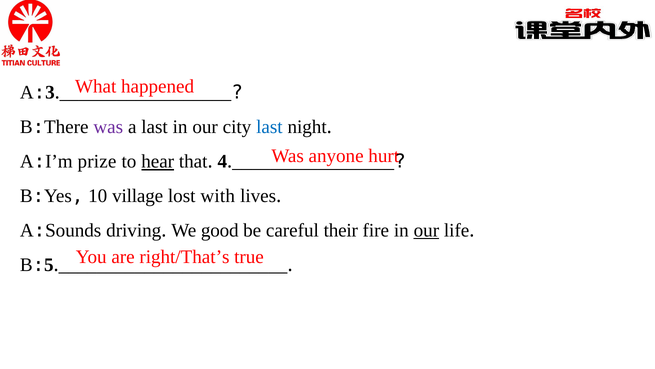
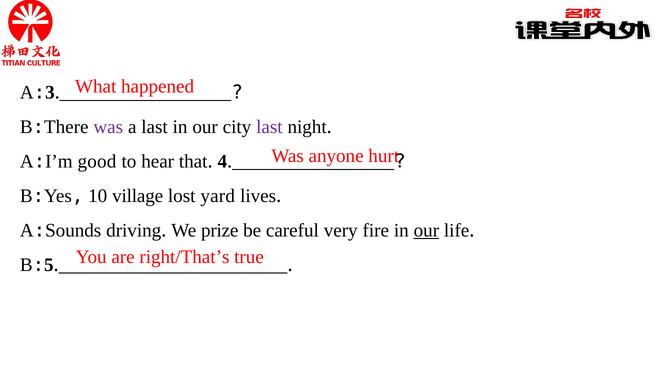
last colour: blue -> purple (269, 127)
prize: prize -> good (97, 161)
hear underline: present -> none (158, 161)
with: with -> yard (218, 196)
good: good -> prize (220, 230)
their: their -> very (341, 230)
